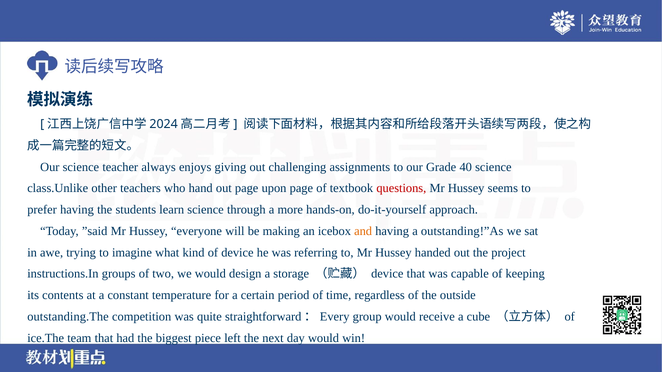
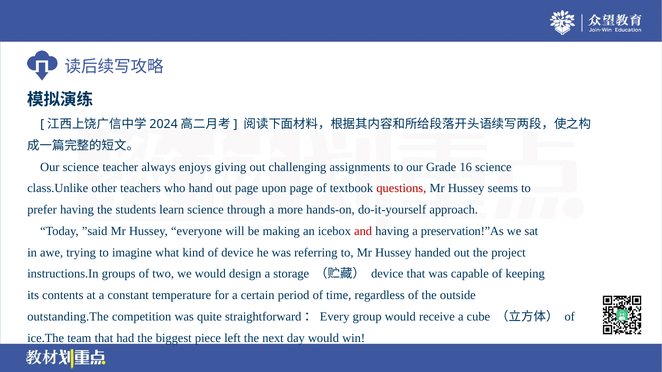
40: 40 -> 16 (466, 167)
and colour: orange -> red (363, 231)
outstanding!”As: outstanding!”As -> preservation!”As (462, 231)
